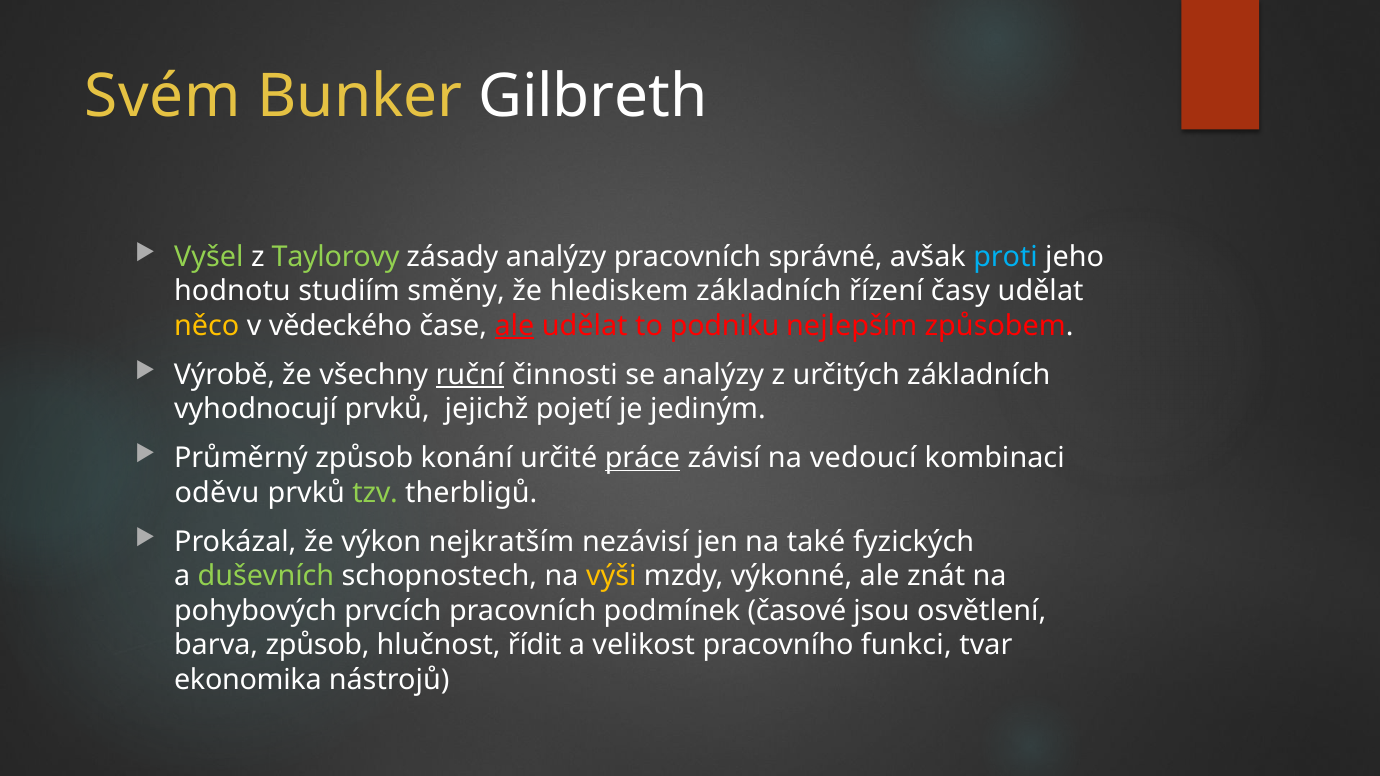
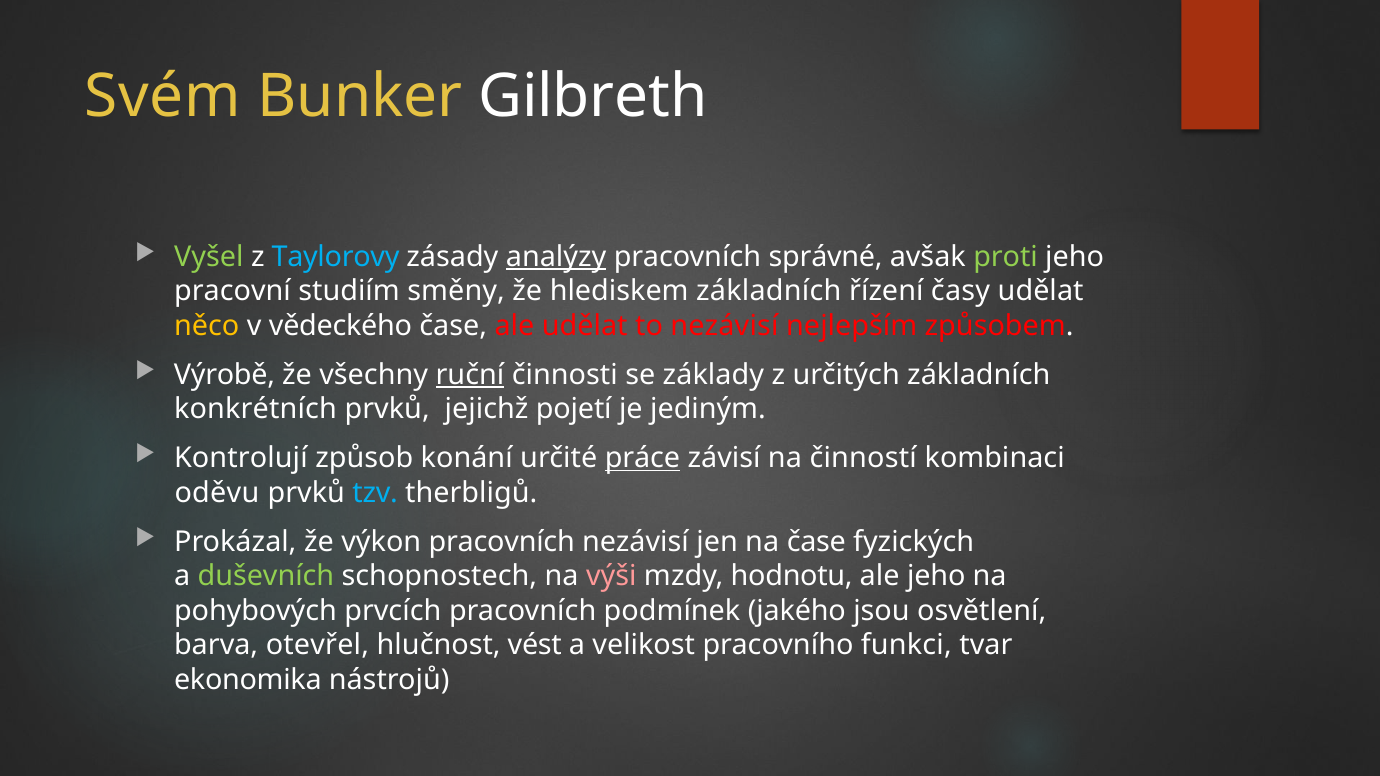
Taylorovy colour: light green -> light blue (336, 257)
analýzy underline: none -> present (556, 257)
proti colour: light blue -> light green (1006, 257)
hodnotu: hodnotu -> pracovní (232, 291)
ale underline: present -> none (514, 326)
to podniku: podniku -> nezávisí (724, 326)
se analýzy: analýzy -> základy (713, 375)
vyhodnocují: vyhodnocují -> konkrétních (255, 409)
Průměrný: Průměrný -> Kontrolují (241, 458)
vedoucí: vedoucí -> činností (863, 458)
tzv colour: light green -> light blue (375, 493)
výkon nejkratším: nejkratším -> pracovních (502, 542)
na také: také -> čase (816, 542)
výši colour: yellow -> pink (611, 576)
výkonné: výkonné -> hodnotu (792, 576)
ale znát: znát -> jeho (936, 576)
časové: časové -> jakého (797, 611)
barva způsob: způsob -> otevřel (317, 646)
řídit: řídit -> vést (535, 646)
